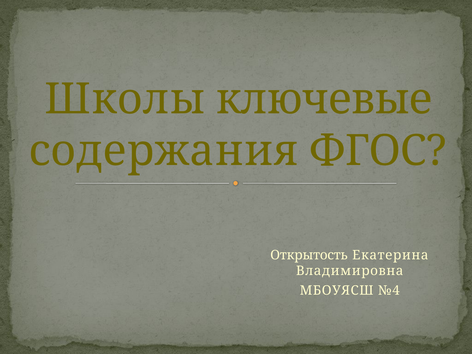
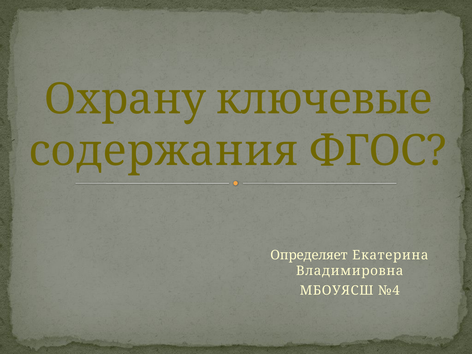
Школы: Школы -> Охрану (125, 99)
Открытость: Открытость -> Определяет (309, 255)
